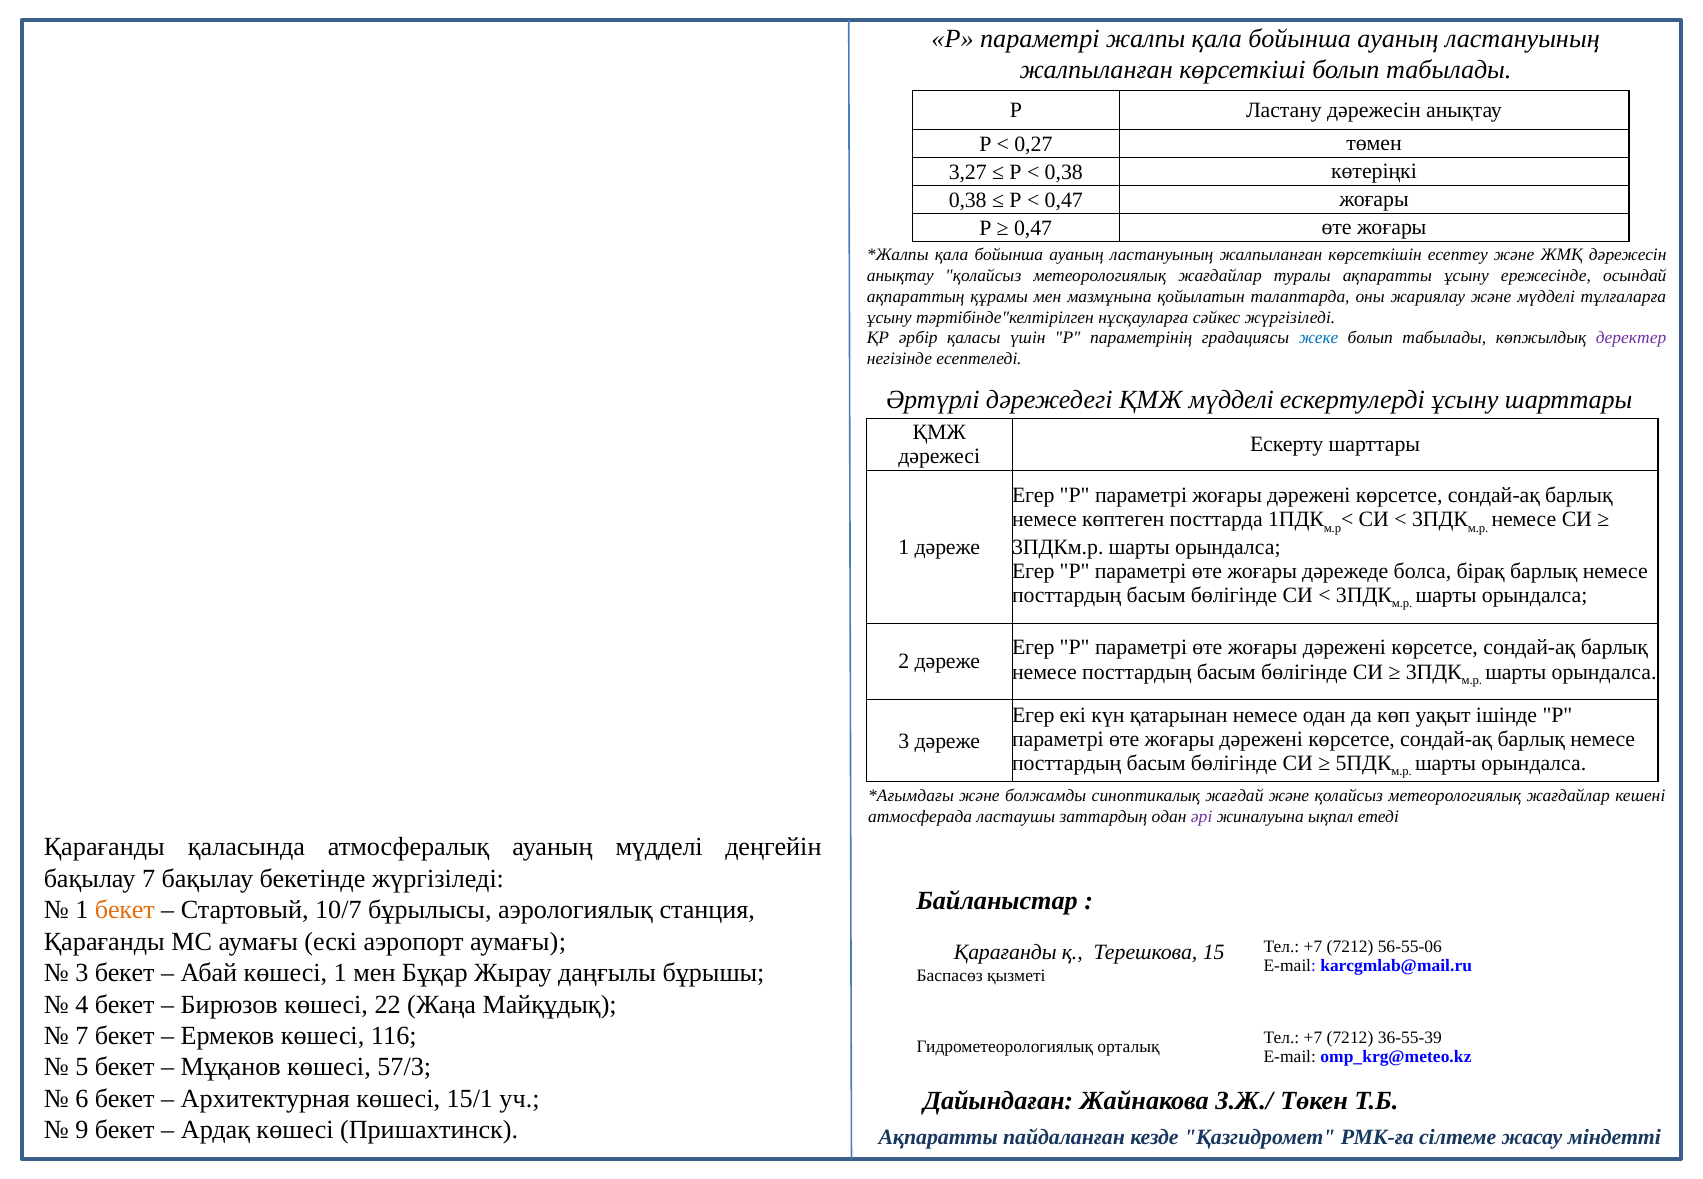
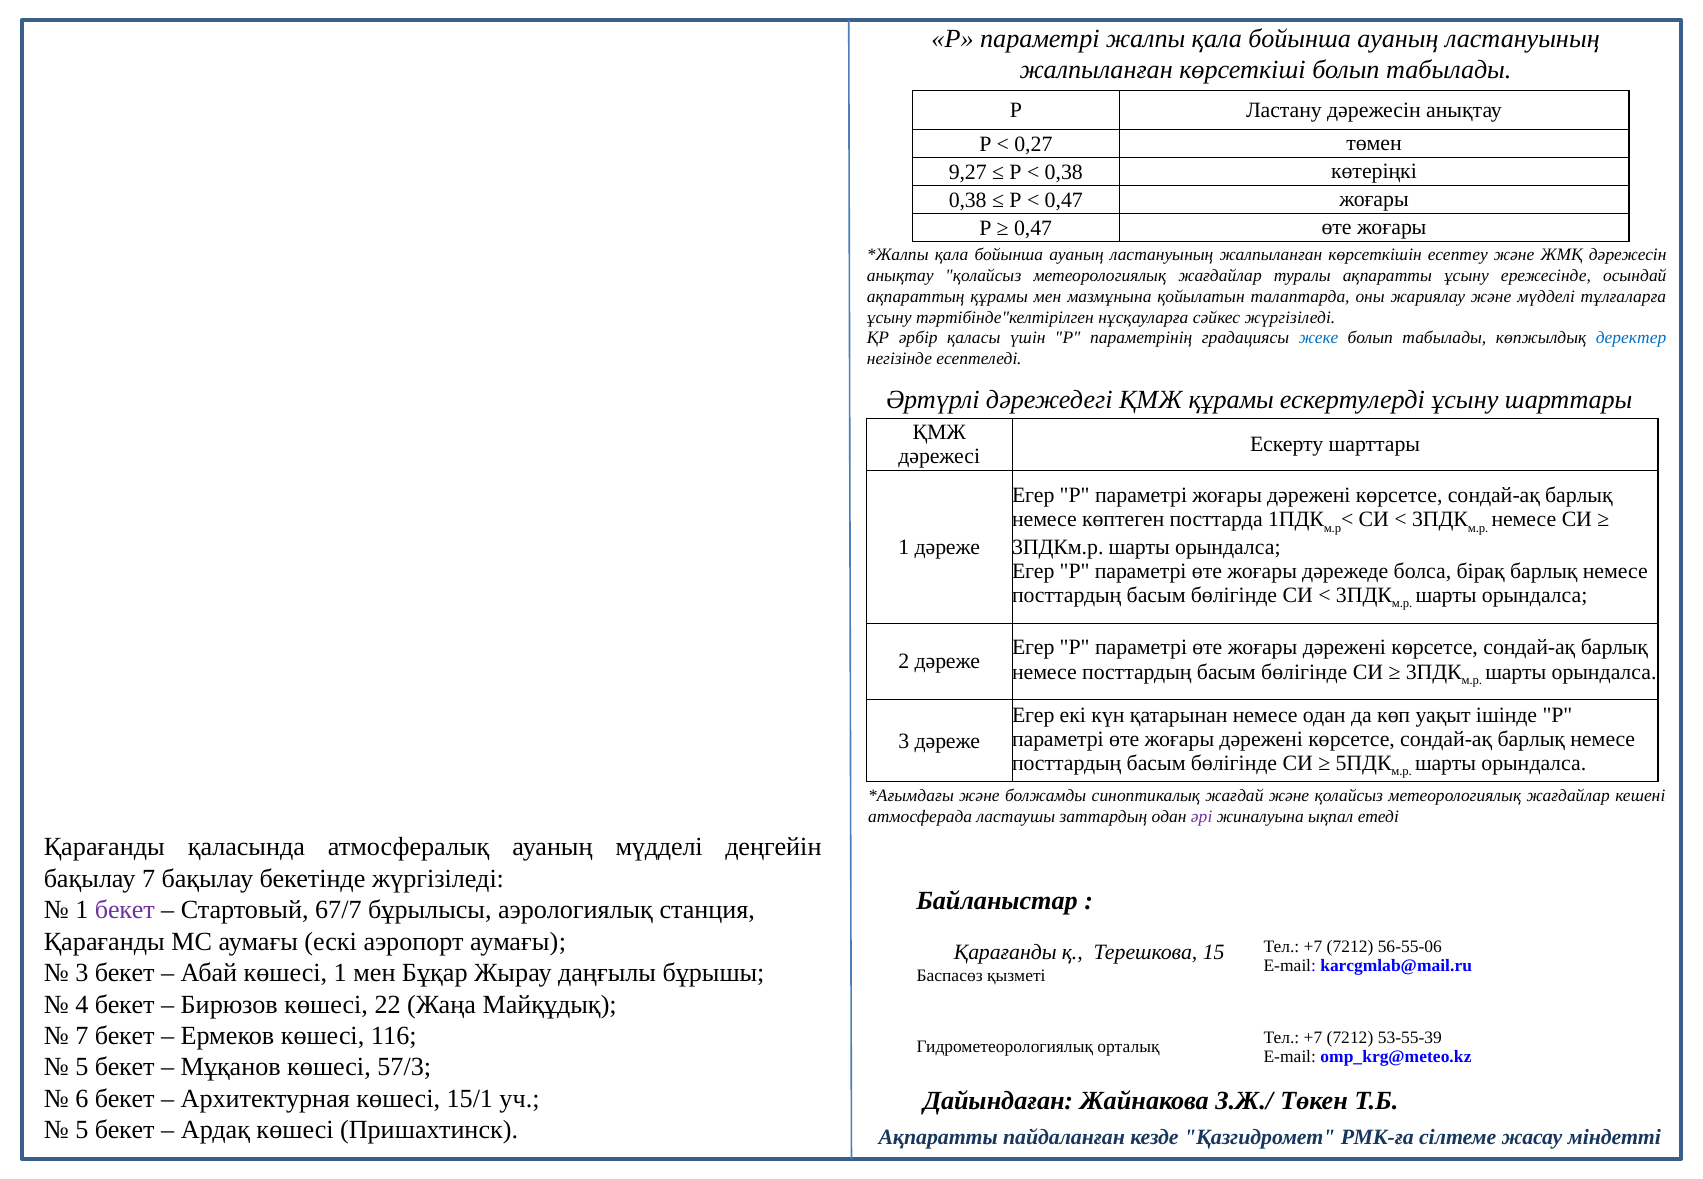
3,27: 3,27 -> 9,27 (968, 172)
деректер colour: purple -> blue (1631, 338)
ҚМЖ мүдделі: мүдделі -> құрамы (1231, 400)
бекет colour: orange -> purple (125, 910)
10/7: 10/7 -> 67/7 (338, 910)
36-55-39: 36-55-39 -> 53-55-39 (1410, 1037)
9: 9 -> 5 (82, 1130)
